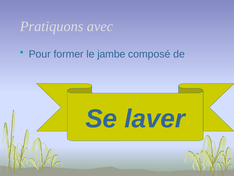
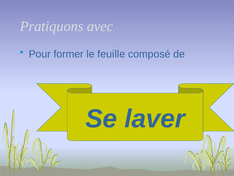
jambe: jambe -> feuille (111, 54)
